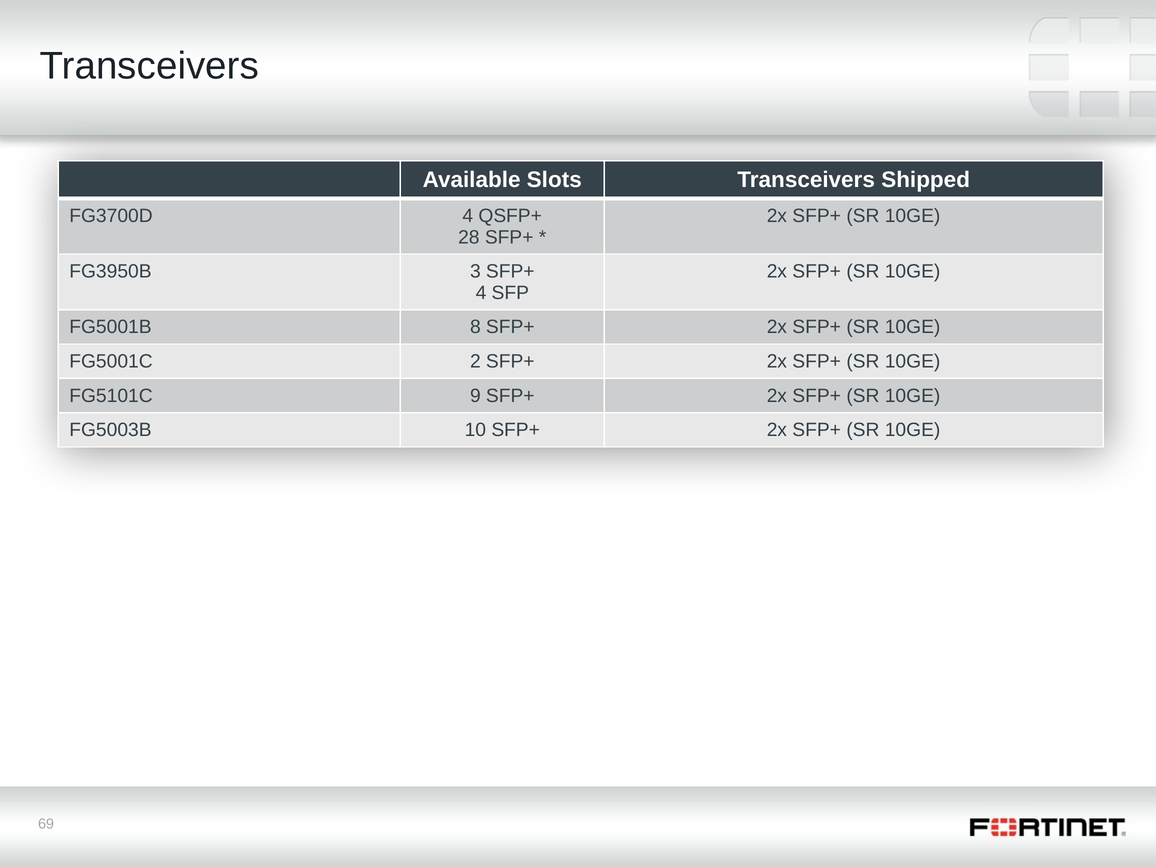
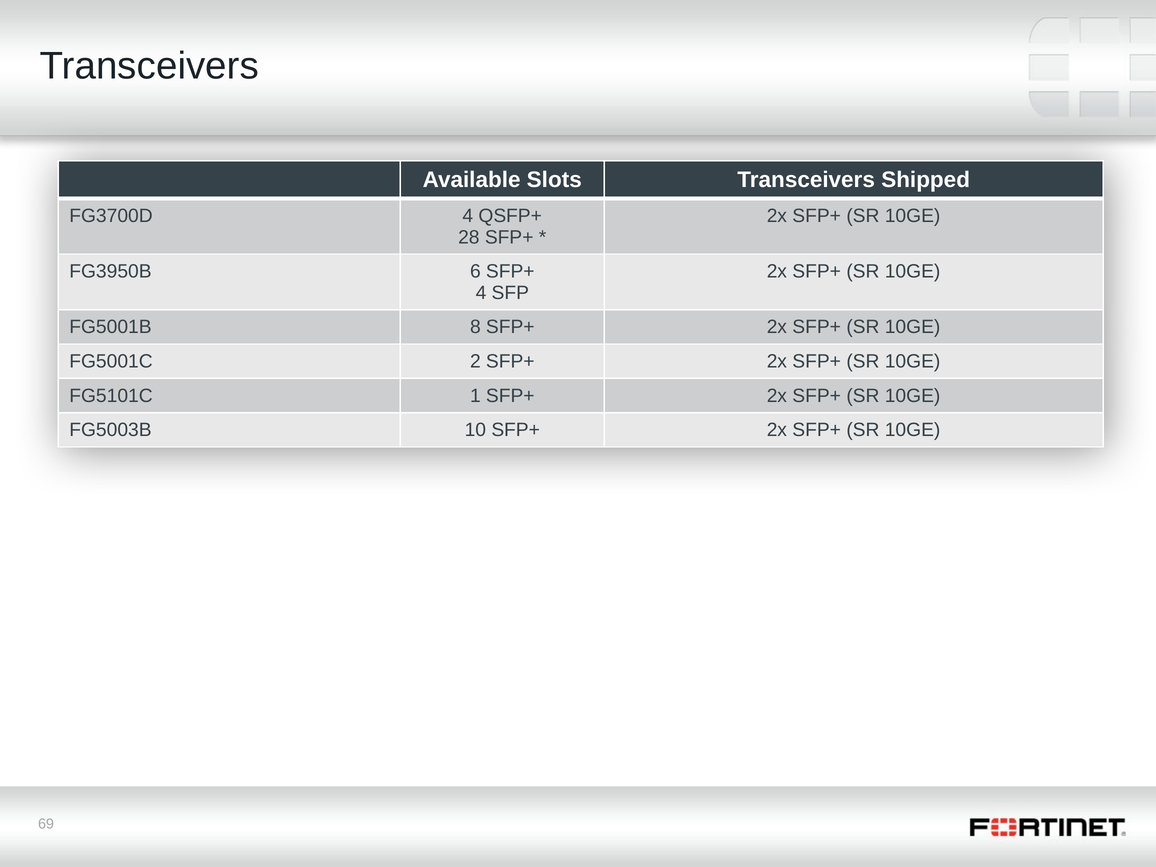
3: 3 -> 6 (475, 271)
9: 9 -> 1 (475, 396)
